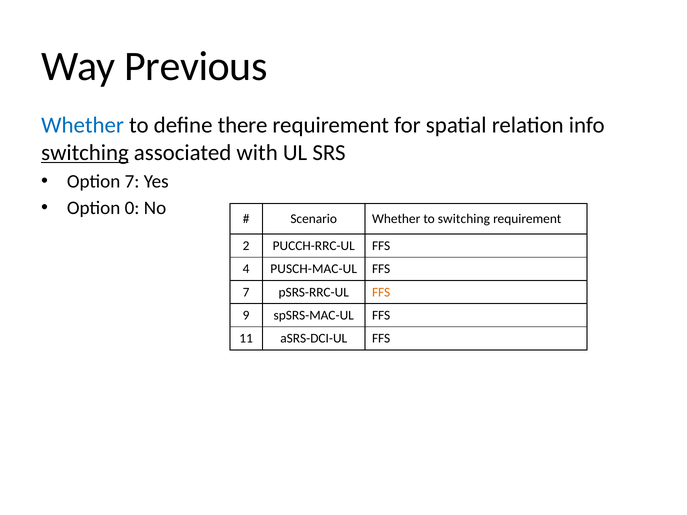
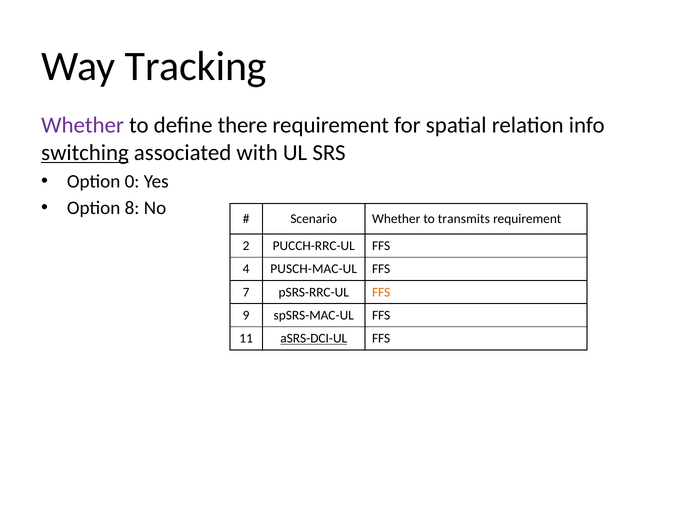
Previous: Previous -> Tracking (196, 67)
Whether colour: blue -> purple (83, 125)
Option 7: 7 -> 0 (132, 182)
0: 0 -> 8 (132, 208)
to switching: switching -> transmits (464, 219)
aSRS-DCI-UL underline: none -> present (314, 339)
